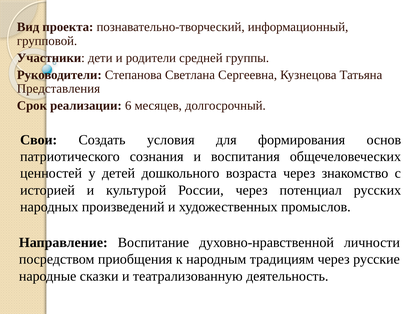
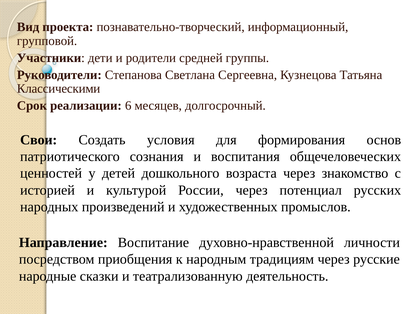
Представления: Представления -> Классическими (59, 89)
